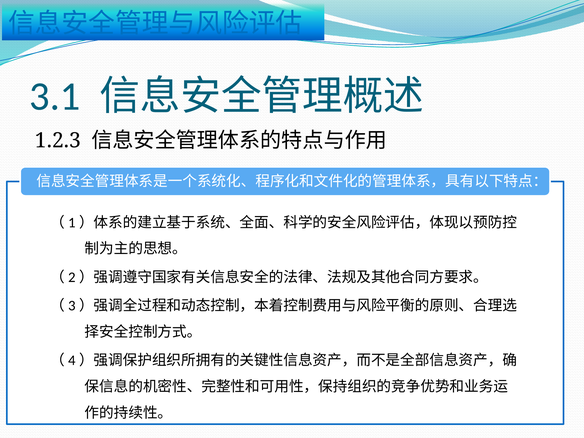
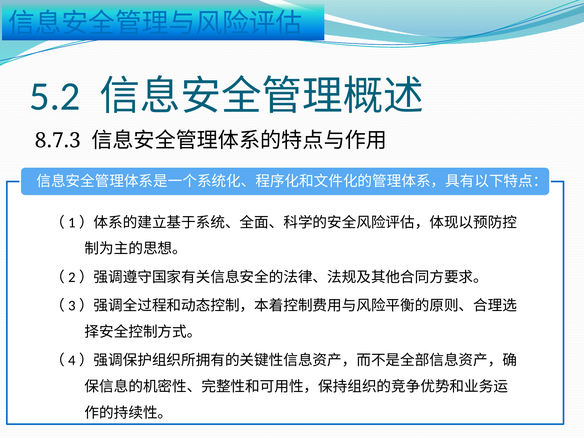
3.1: 3.1 -> 5.2 (55, 96)
1.2.3: 1.2.3 -> 8.7.3 (58, 141)
